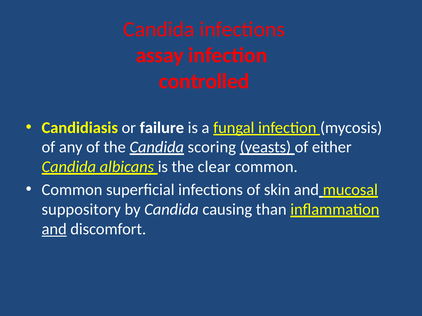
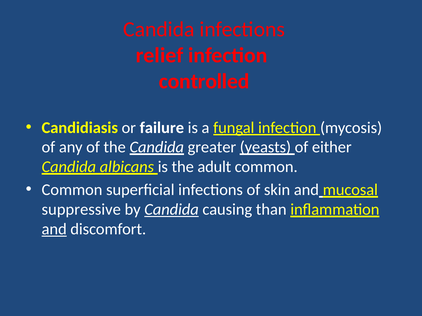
assay: assay -> relief (160, 55)
scoring: scoring -> greater (212, 147)
clear: clear -> adult (214, 167)
suppository: suppository -> suppressive (81, 210)
Candida underline: none -> present (172, 210)
